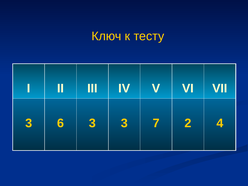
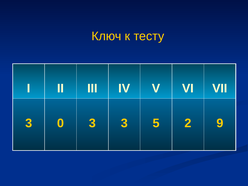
6: 6 -> 0 (61, 123)
7: 7 -> 5 (156, 123)
4: 4 -> 9 (220, 123)
